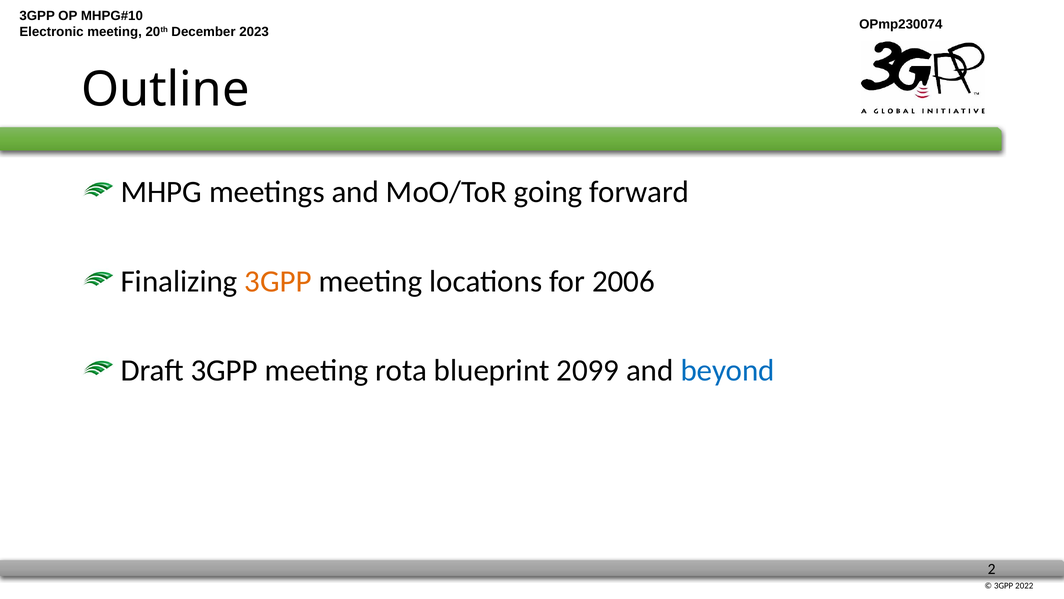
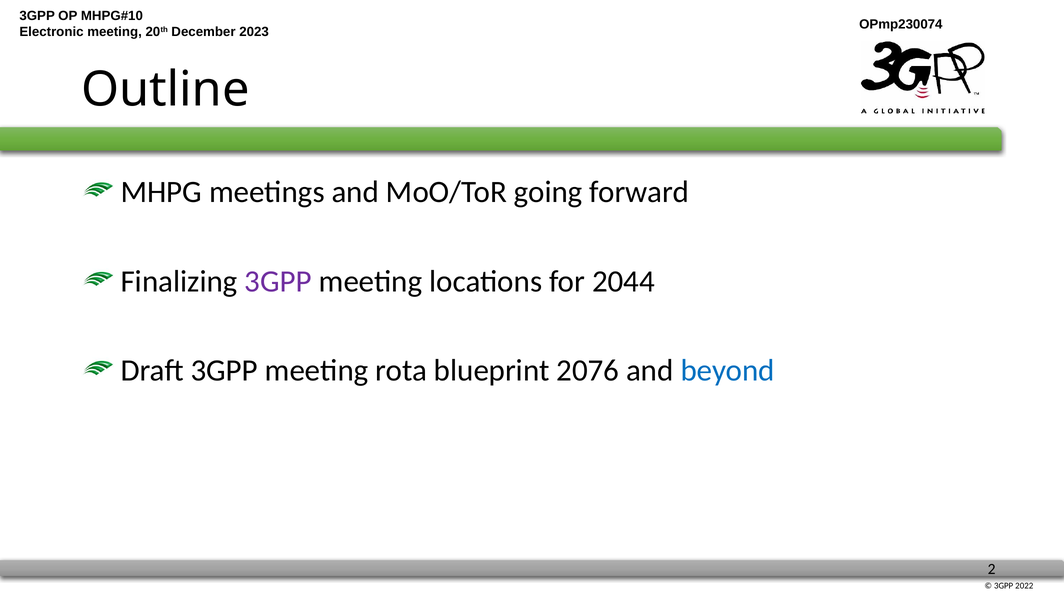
3GPP colour: orange -> purple (278, 281)
2006: 2006 -> 2044 (623, 281)
2099: 2099 -> 2076 (588, 370)
